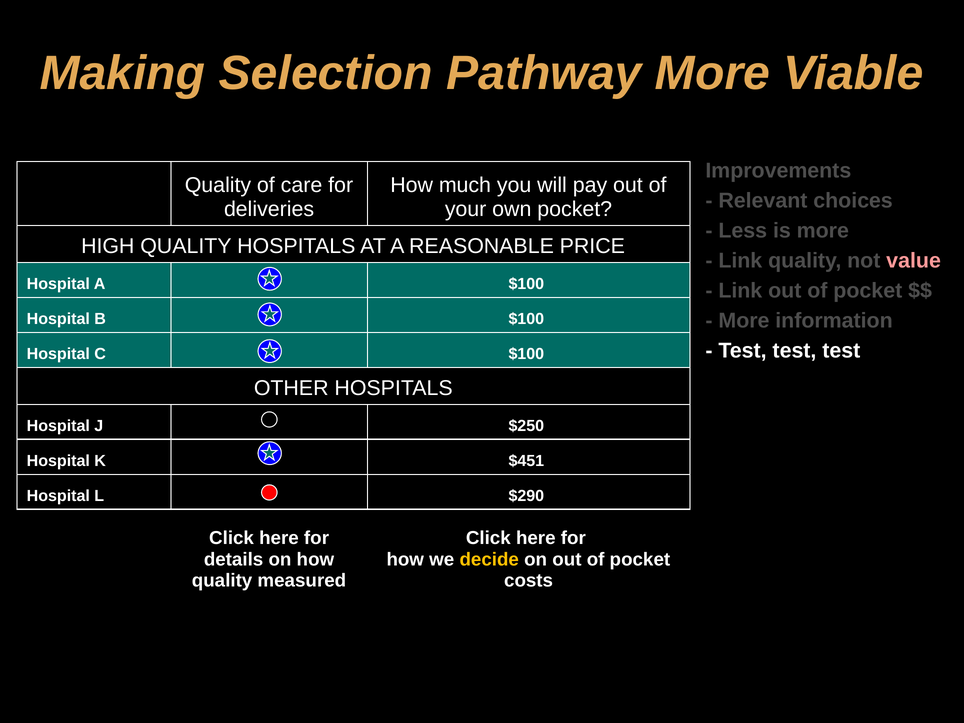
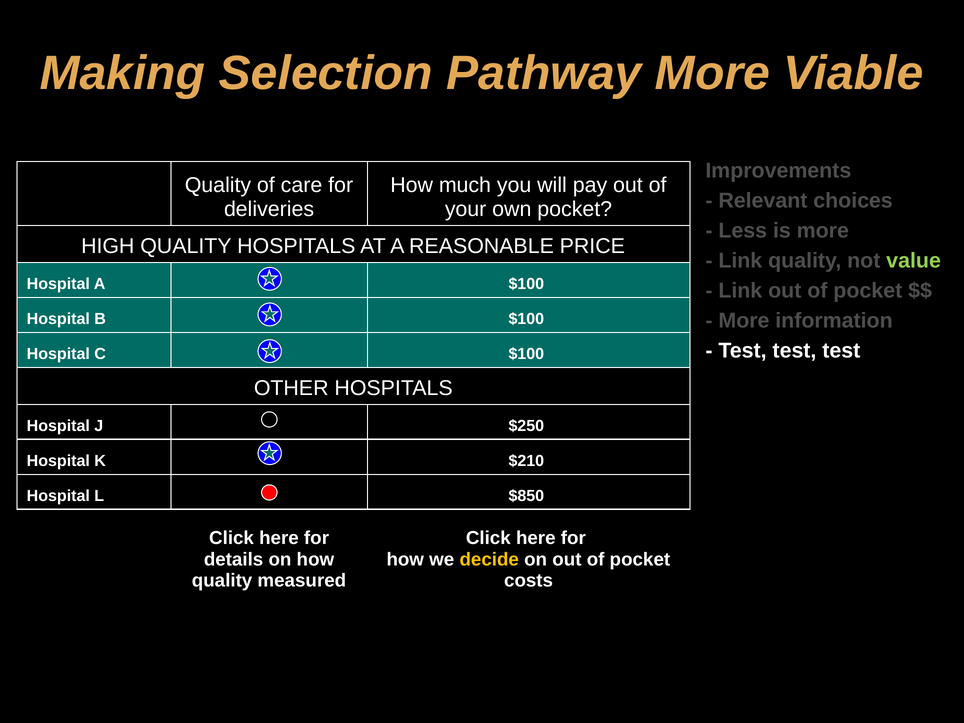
value colour: pink -> light green (914, 261)
$451: $451 -> $210 (526, 461)
$290: $290 -> $850 (526, 496)
